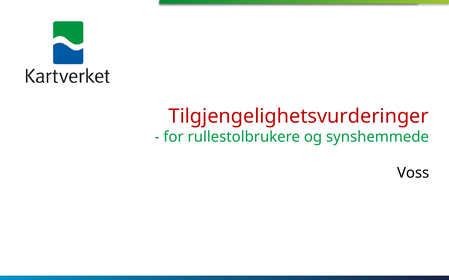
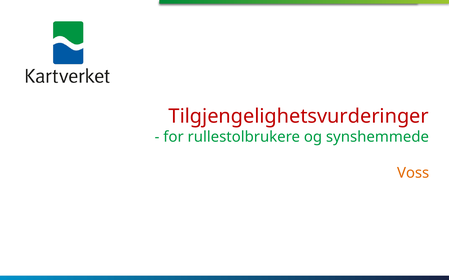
Voss colour: black -> orange (413, 173)
